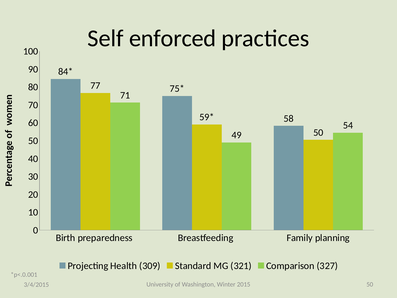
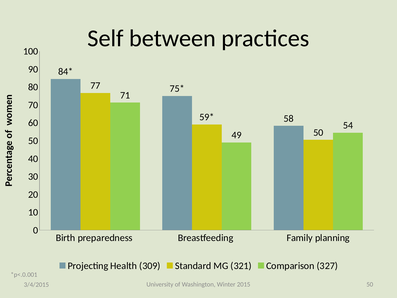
enforced: enforced -> between (173, 38)
